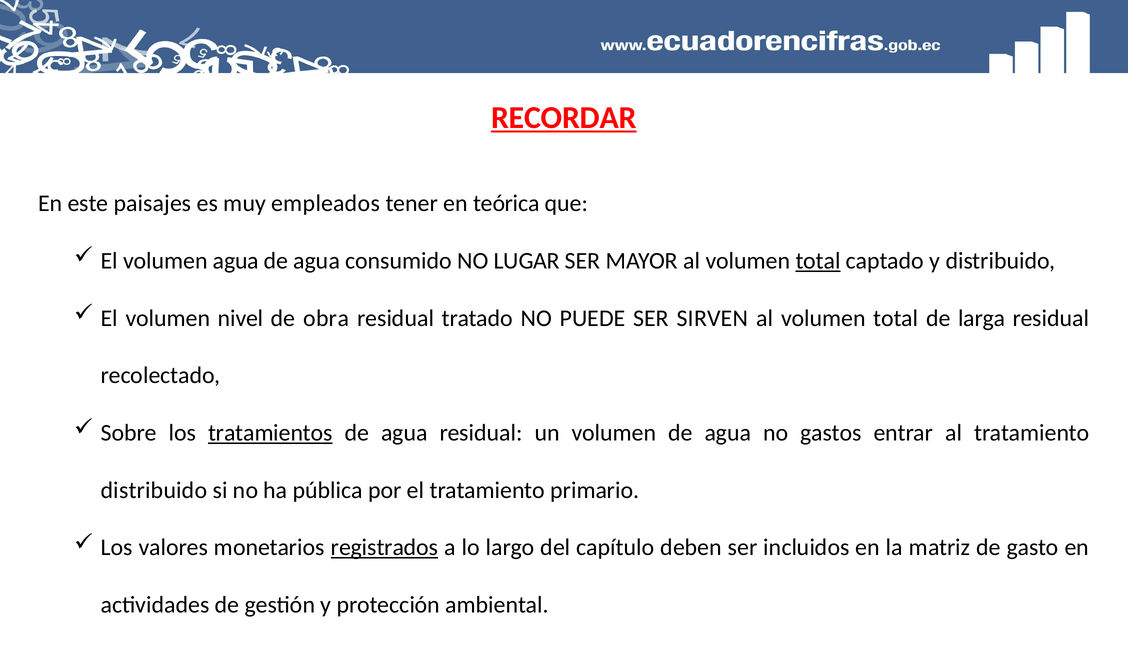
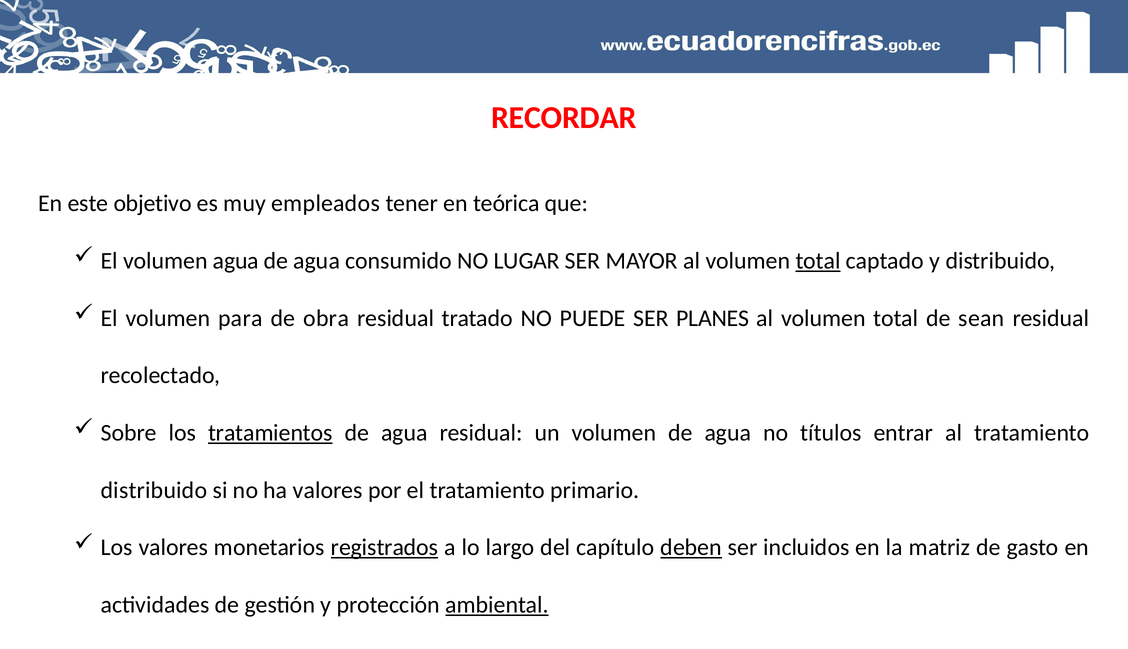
RECORDAR underline: present -> none (564, 118)
paisajes: paisajes -> objetivo (153, 203)
nivel: nivel -> para (240, 318)
SIRVEN: SIRVEN -> PLANES (713, 318)
larga: larga -> sean (981, 318)
gastos: gastos -> títulos (831, 433)
ha pública: pública -> valores (328, 490)
deben underline: none -> present (691, 547)
ambiental underline: none -> present (497, 604)
